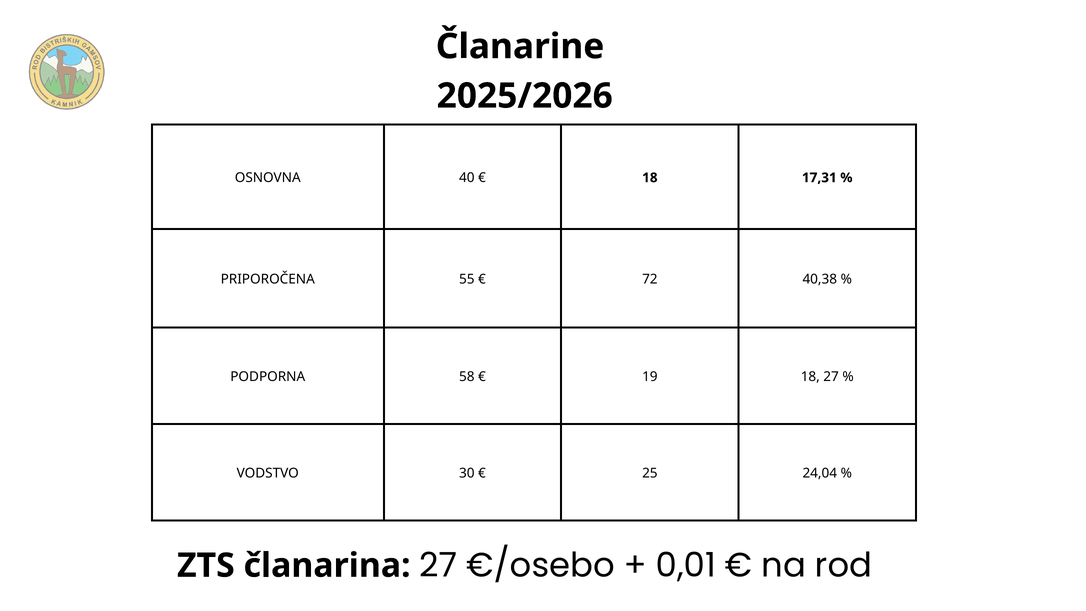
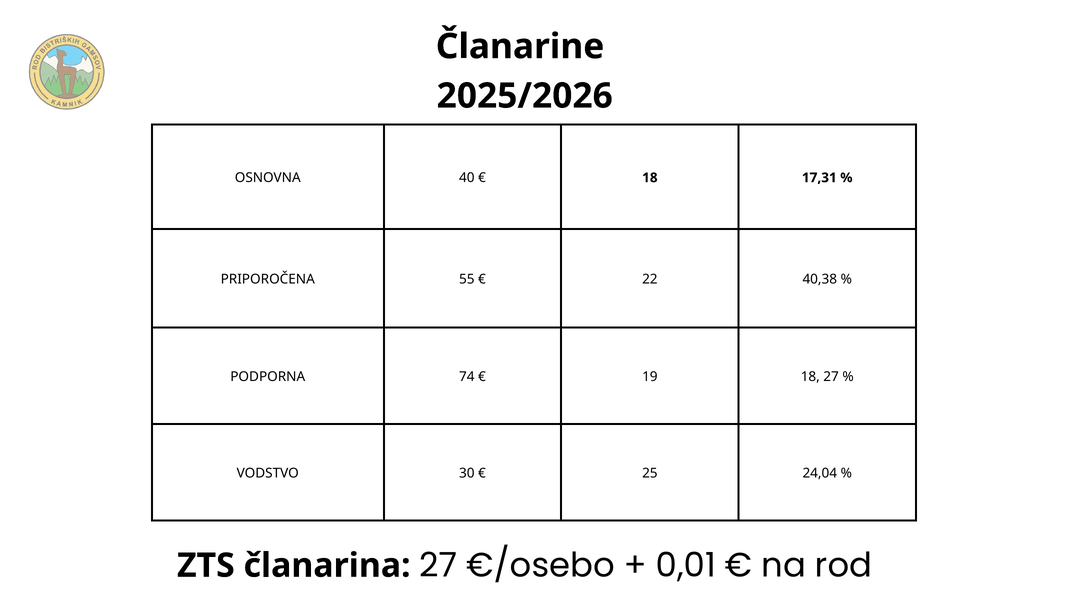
72: 72 -> 22 (650, 279)
58: 58 -> 74 (467, 377)
